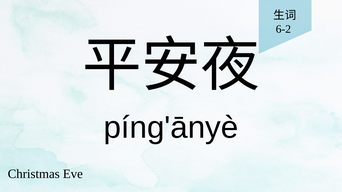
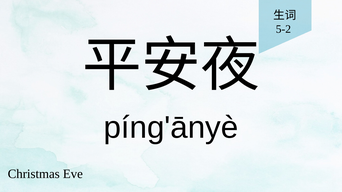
6-2: 6-2 -> 5-2 (283, 29)
